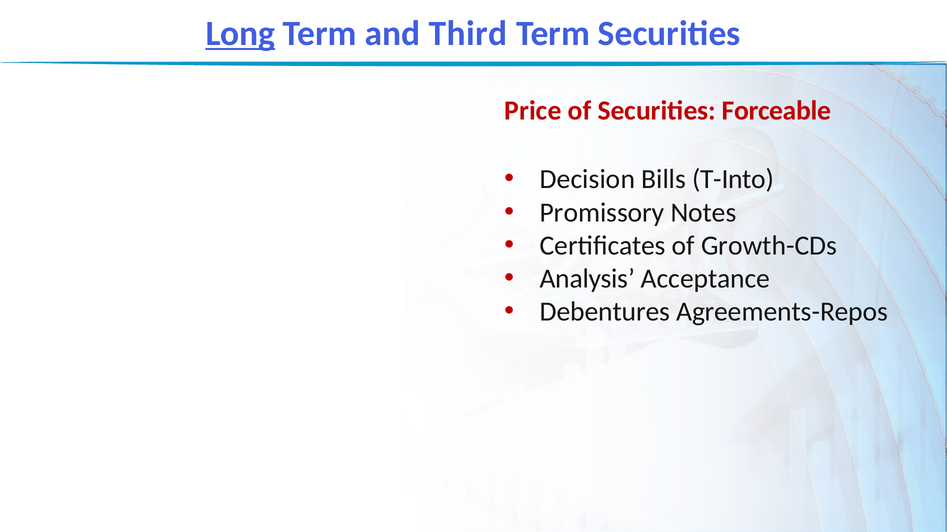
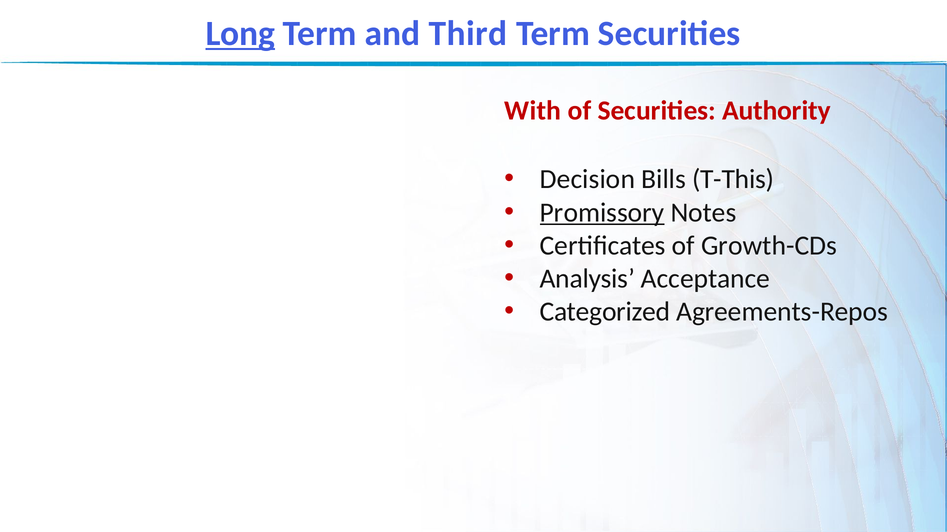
Price: Price -> With (533, 111)
Forceable: Forceable -> Authority (776, 111)
T-Into: T-Into -> T-This (733, 180)
Promissory underline: none -> present (602, 213)
Debentures: Debentures -> Categorized (605, 312)
